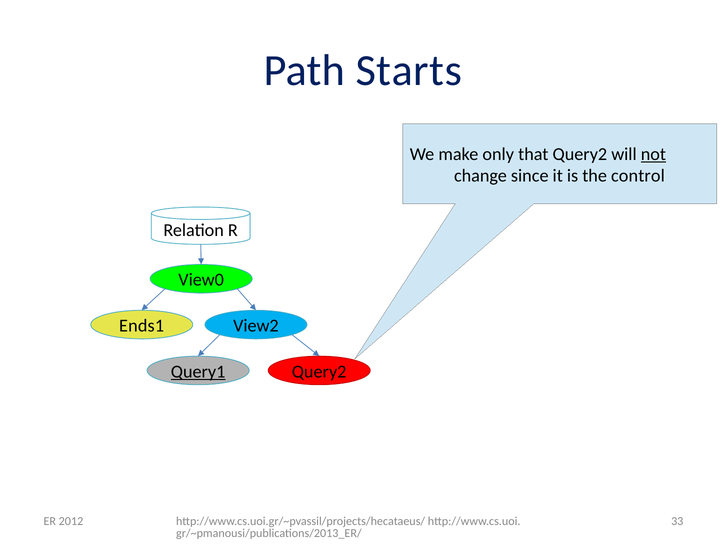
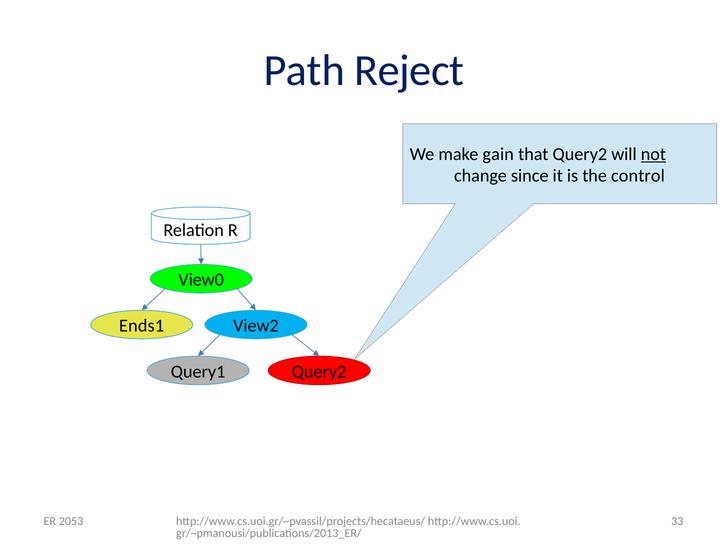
Starts: Starts -> Reject (409, 70)
only: only -> gain (498, 154)
Query1 underline: present -> none (198, 371)
2012: 2012 -> 2053 (71, 521)
